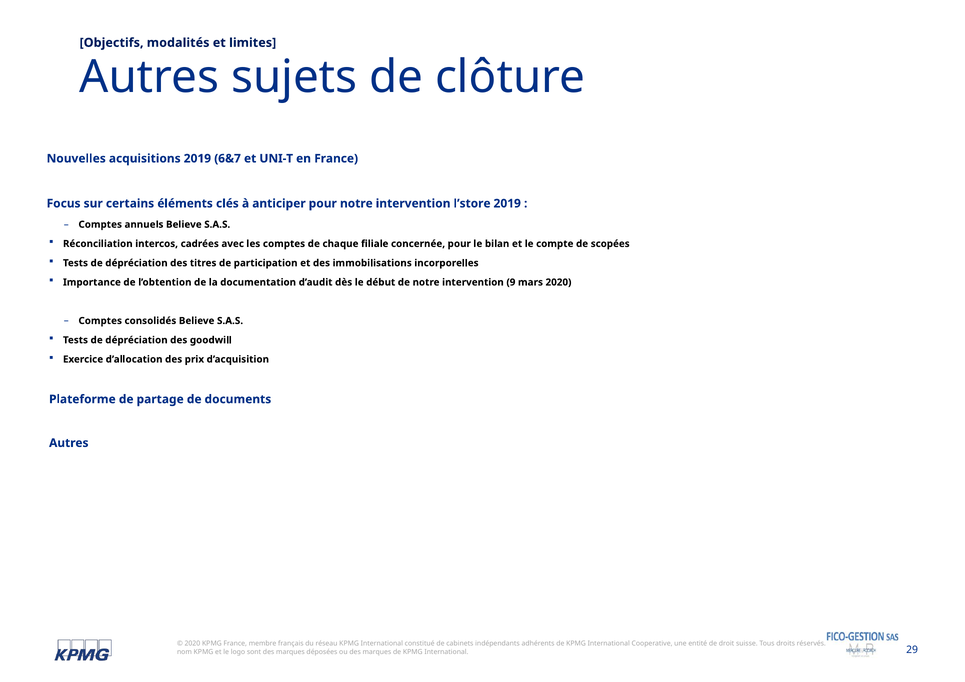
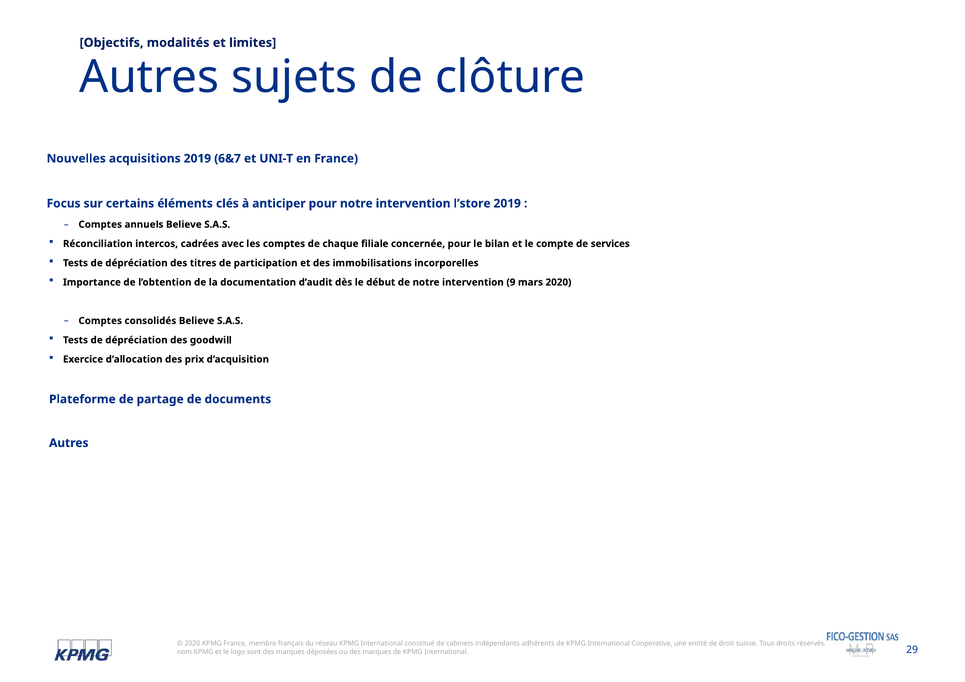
scopées: scopées -> services (610, 244)
